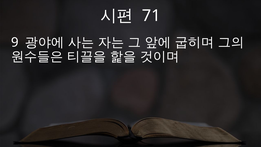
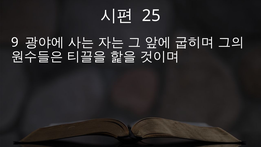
71: 71 -> 25 (151, 16)
